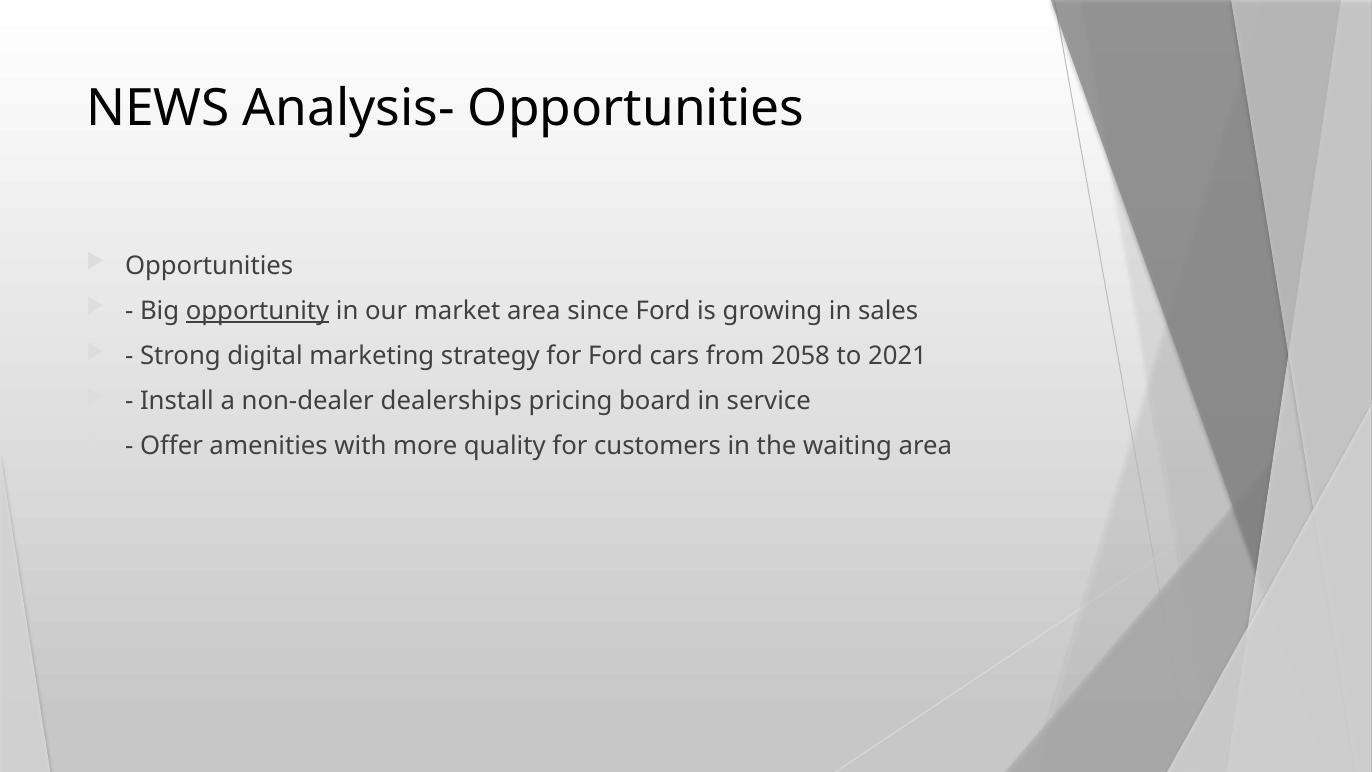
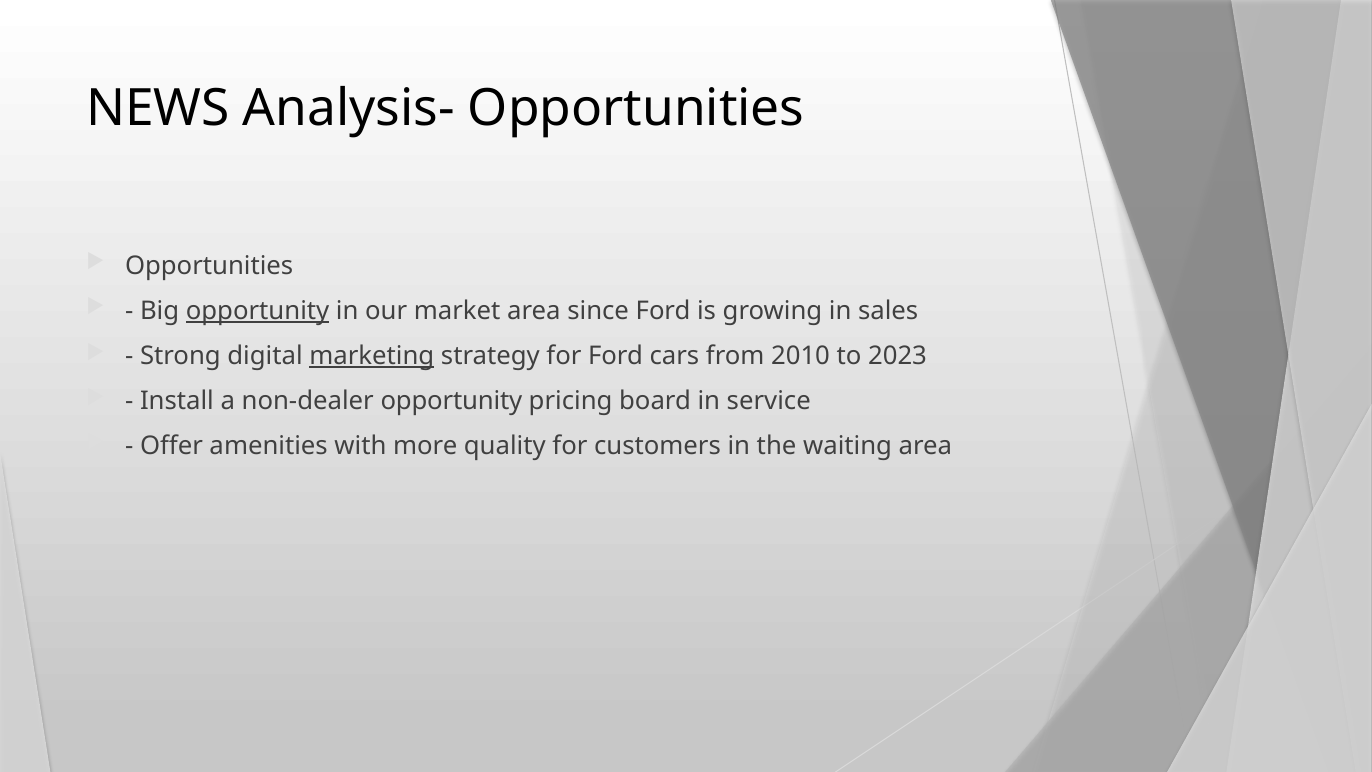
marketing underline: none -> present (372, 356)
2058: 2058 -> 2010 (801, 356)
2021: 2021 -> 2023 (898, 356)
non-dealer dealerships: dealerships -> opportunity (451, 401)
